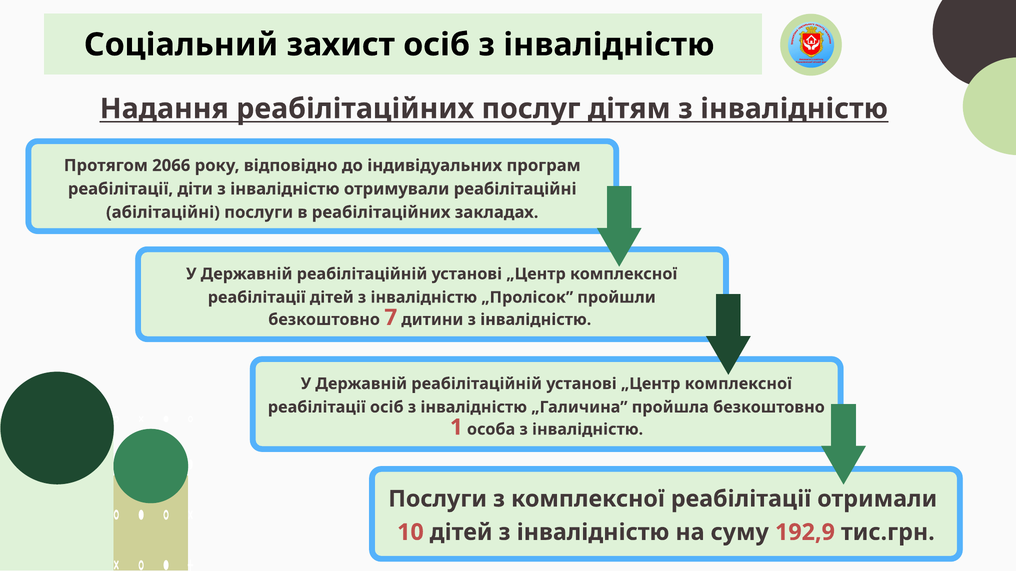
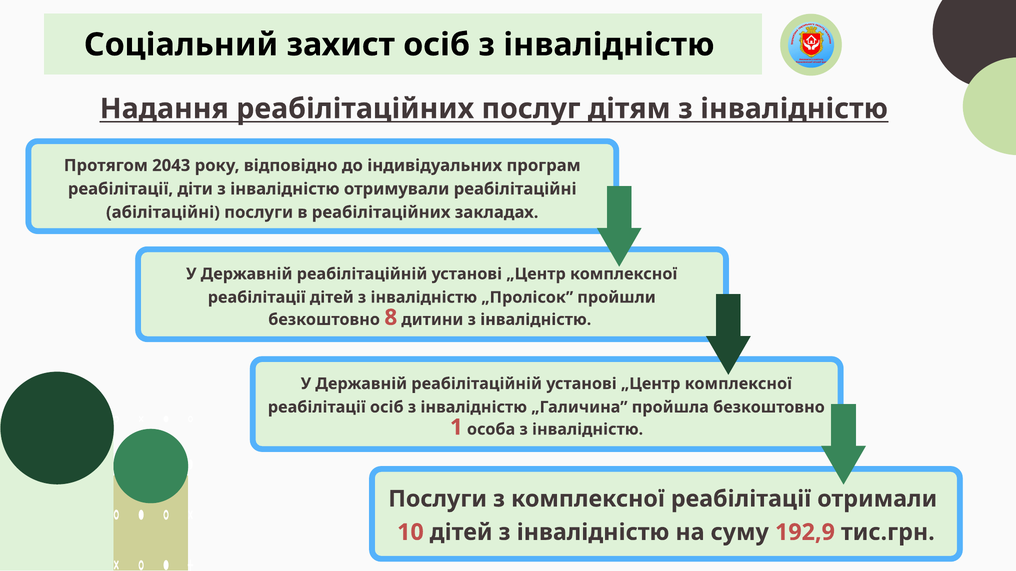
2066: 2066 -> 2043 (171, 166)
7: 7 -> 8 (391, 318)
